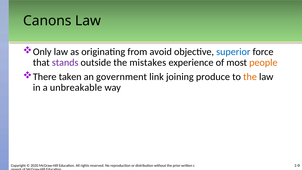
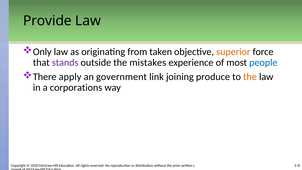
Canons: Canons -> Provide (47, 21)
avoid: avoid -> taken (161, 52)
superior colour: blue -> orange (233, 52)
people colour: orange -> blue (263, 63)
taken: taken -> apply (70, 77)
unbreakable: unbreakable -> corporations (76, 88)
